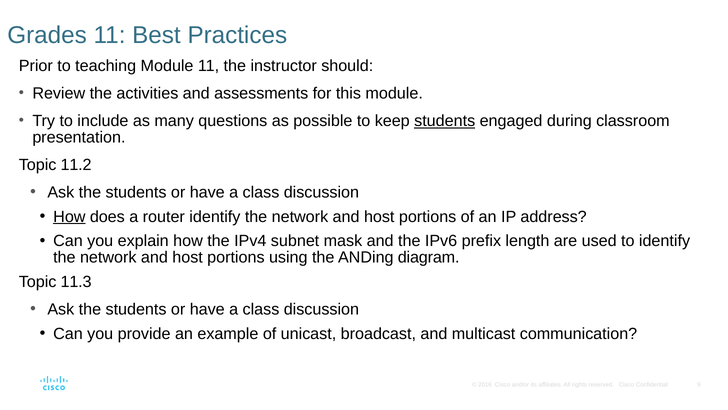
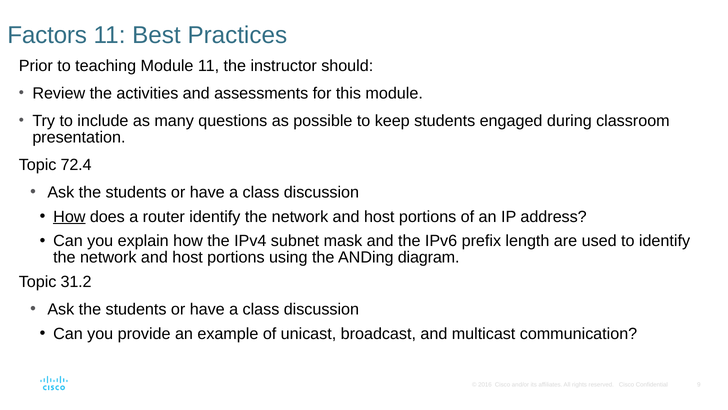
Grades: Grades -> Factors (47, 35)
students underline: present -> none (445, 121)
11.2: 11.2 -> 72.4 (76, 165)
11.3: 11.3 -> 31.2 (76, 282)
